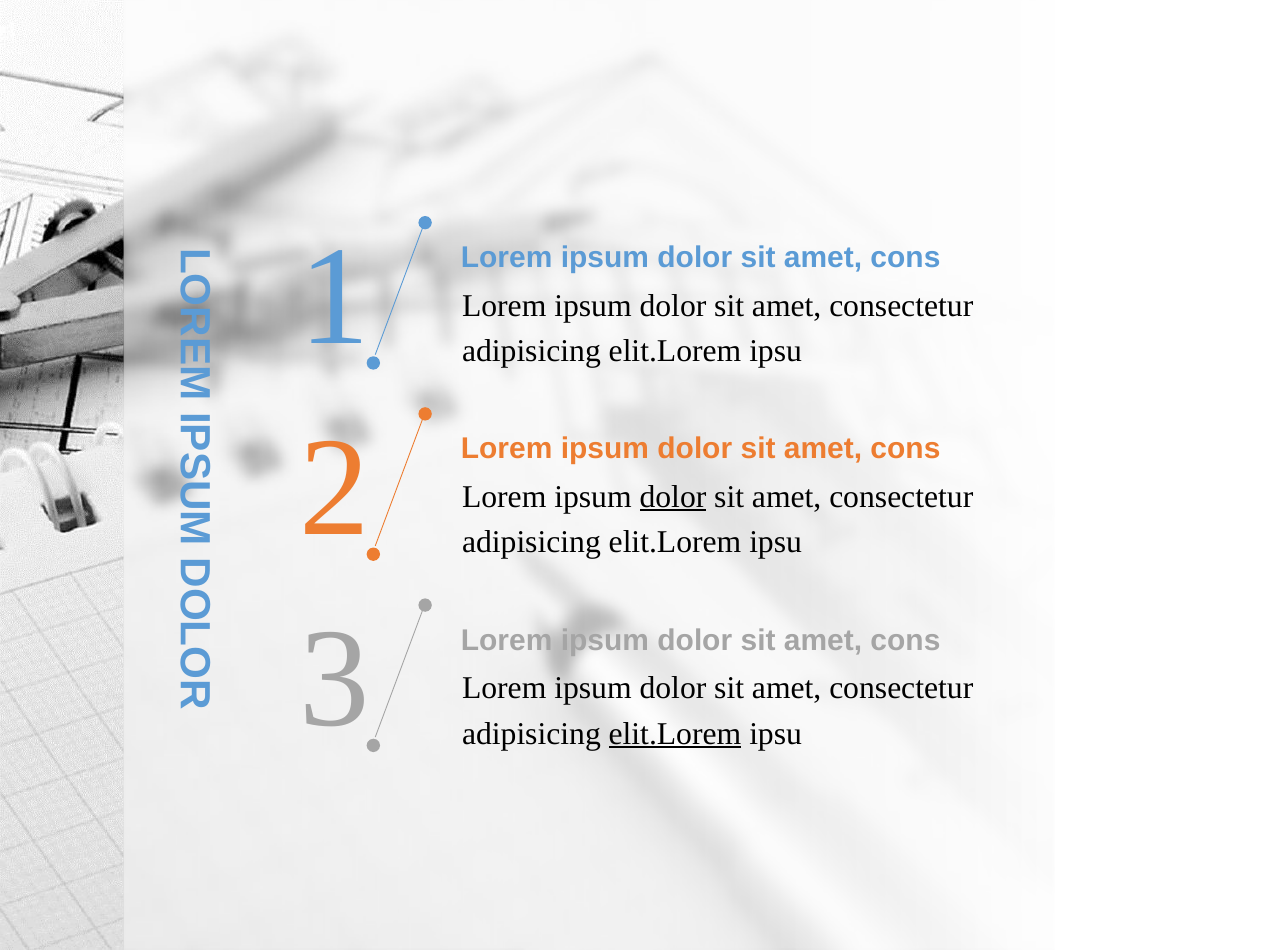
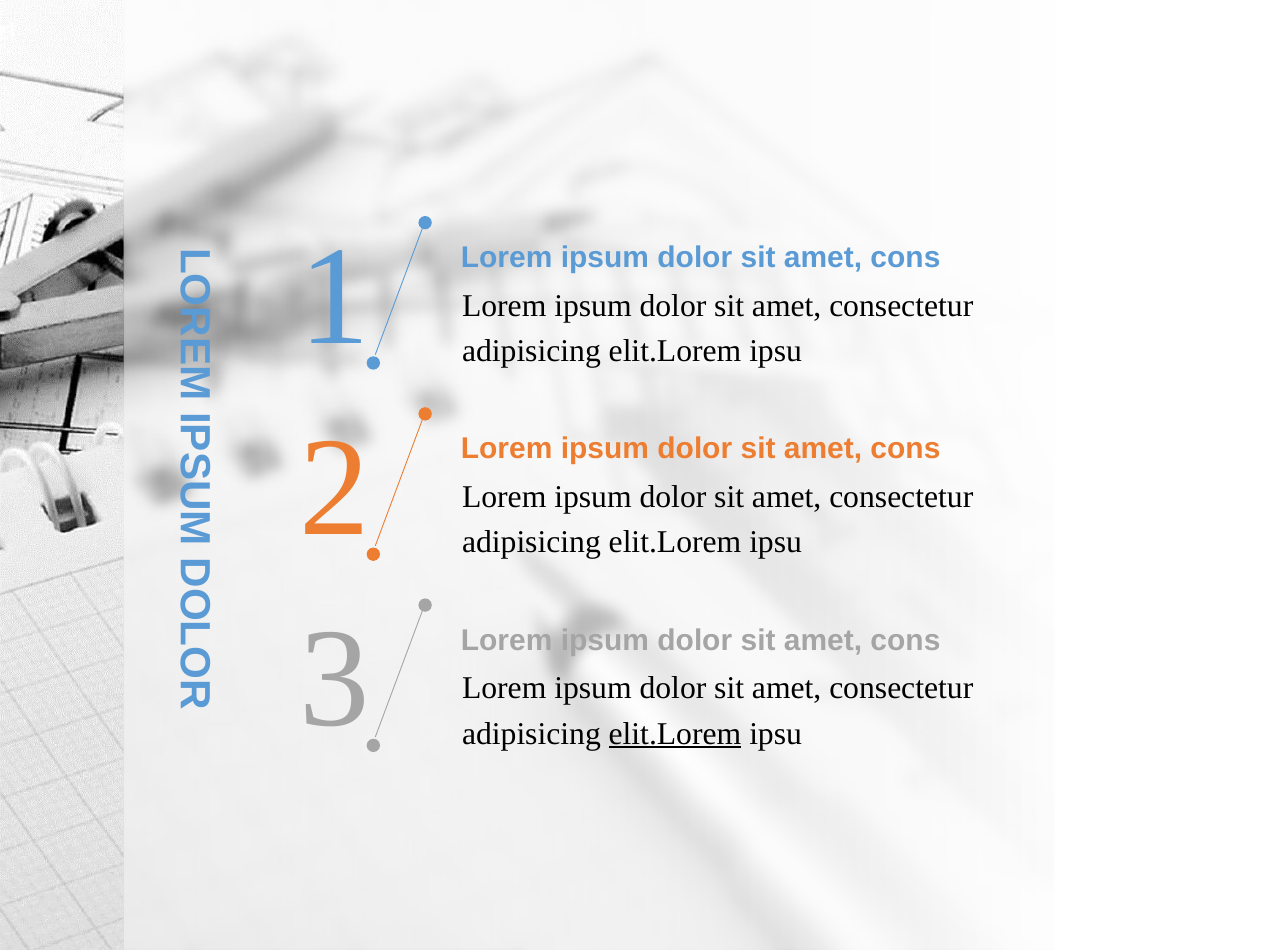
dolor underline: present -> none (673, 497)
